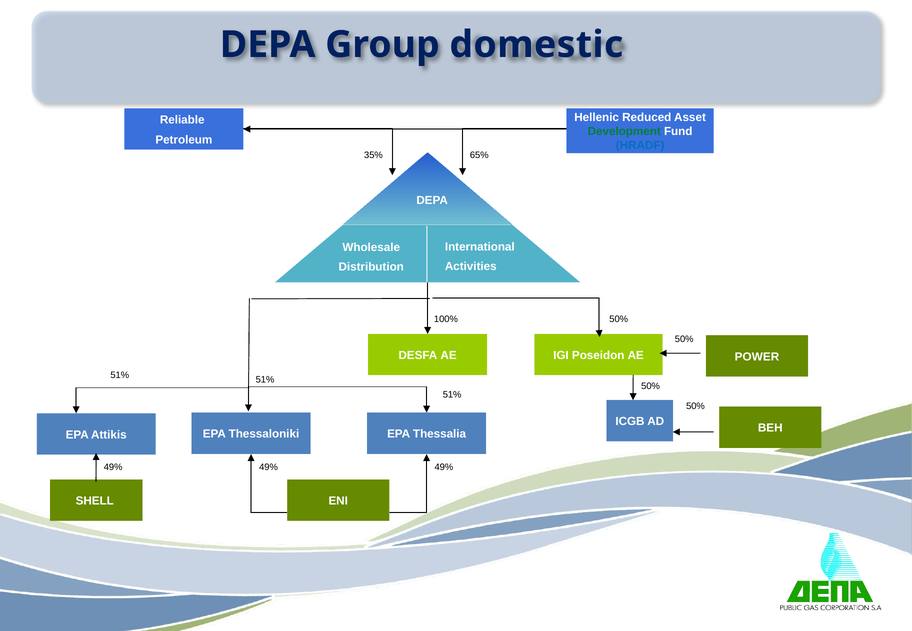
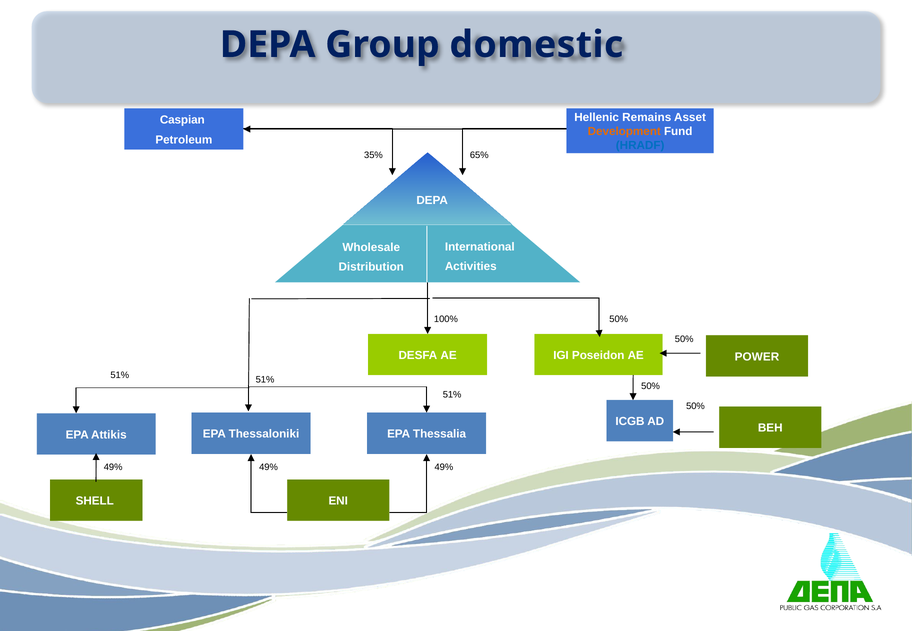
Reduced: Reduced -> Remains (647, 118)
Reliable: Reliable -> Caspian (182, 120)
Development colour: green -> orange (624, 132)
